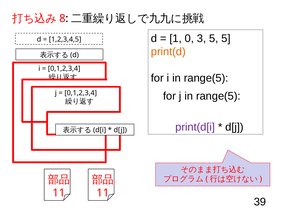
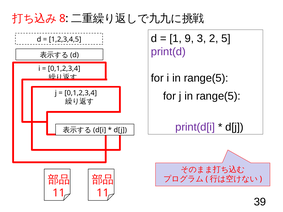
0: 0 -> 9 (189, 39)
3 5: 5 -> 2 (214, 39)
print(d colour: orange -> purple (168, 52)
